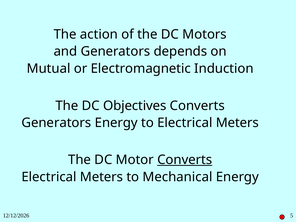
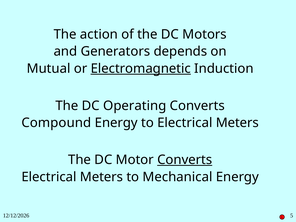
Electromagnetic underline: none -> present (141, 69)
Objectives: Objectives -> Operating (135, 106)
Generators: Generators -> Compound (56, 123)
